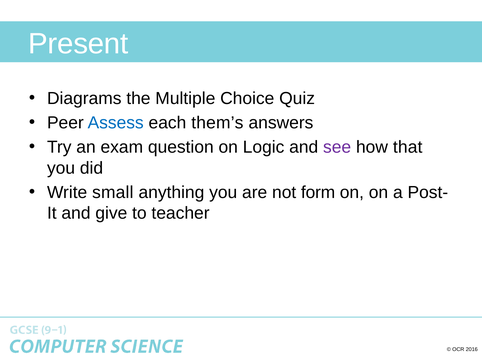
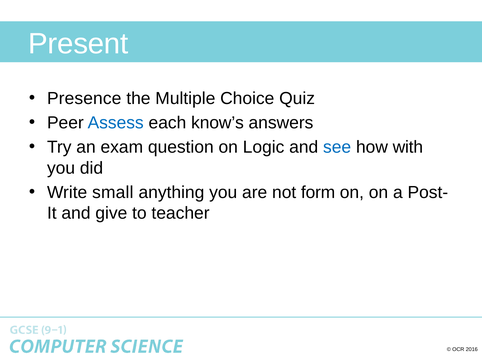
Diagrams: Diagrams -> Presence (84, 98)
them’s: them’s -> know’s (218, 123)
see colour: purple -> blue (337, 147)
that: that -> with (408, 147)
